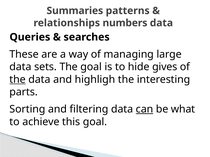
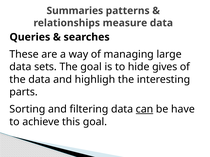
numbers: numbers -> measure (125, 23)
the underline: present -> none (18, 80)
what: what -> have (183, 110)
